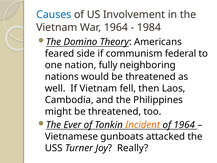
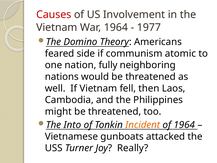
Causes colour: blue -> red (54, 15)
1984: 1984 -> 1977 (149, 27)
federal: federal -> atomic (180, 53)
Ever: Ever -> Into (72, 125)
